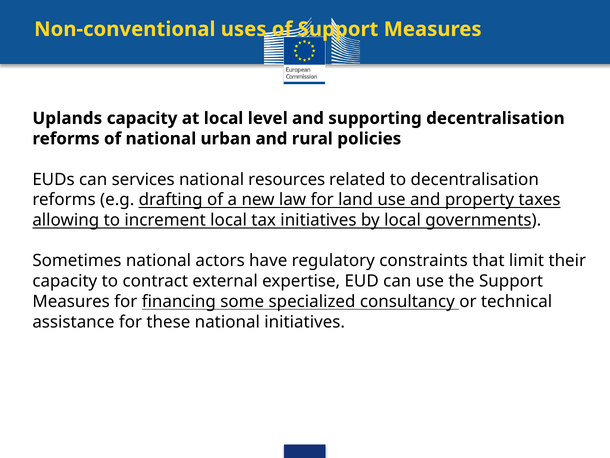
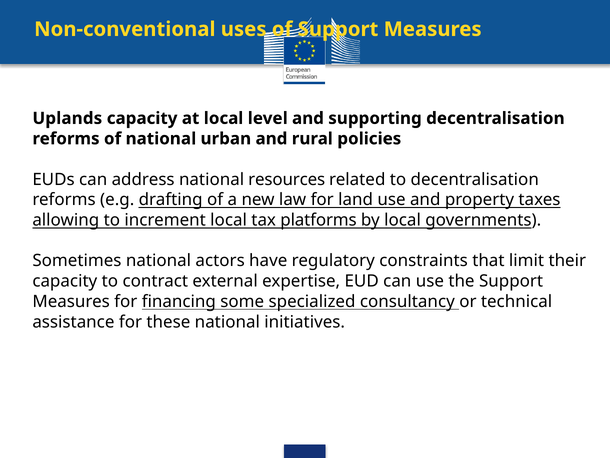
services: services -> address (143, 179)
tax initiatives: initiatives -> platforms (319, 220)
